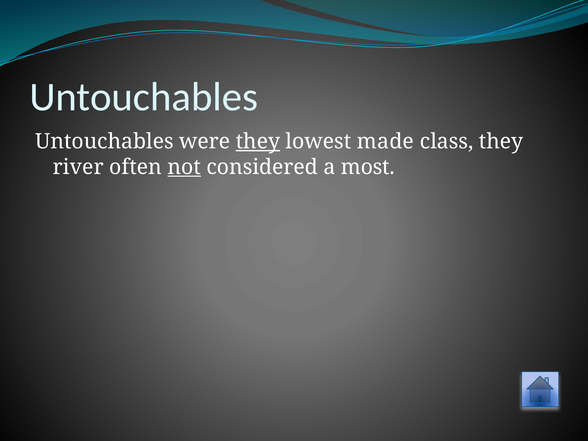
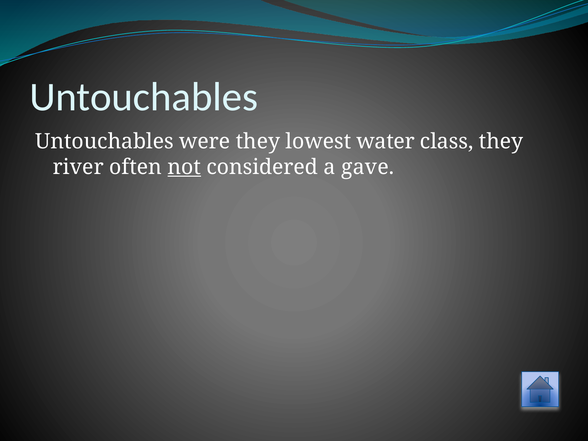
they underline: present -> none (258, 142)
made: made -> water (386, 142)
most: most -> gave (368, 167)
